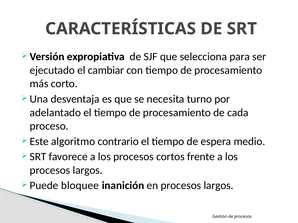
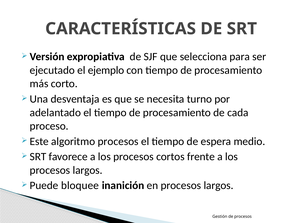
cambiar: cambiar -> ejemplo (106, 70)
algoritmo contrario: contrario -> procesos (118, 142)
